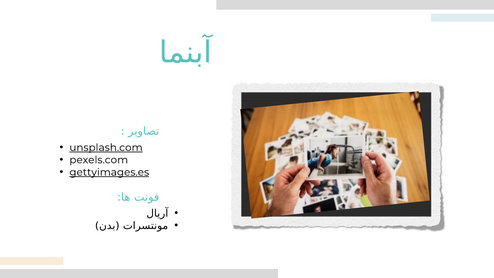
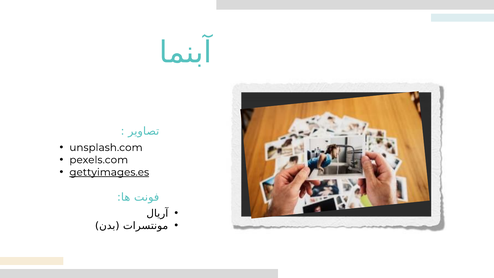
unsplash.com underline: present -> none (106, 147)
